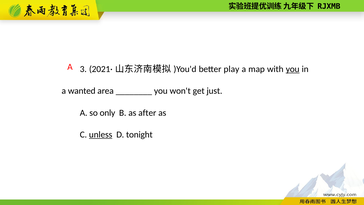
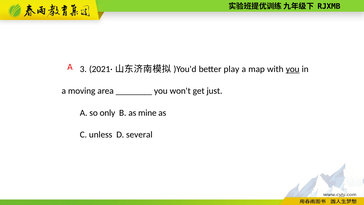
wanted: wanted -> moving (82, 91)
after: after -> mine (147, 113)
unless underline: present -> none (101, 134)
tonight: tonight -> several (139, 134)
